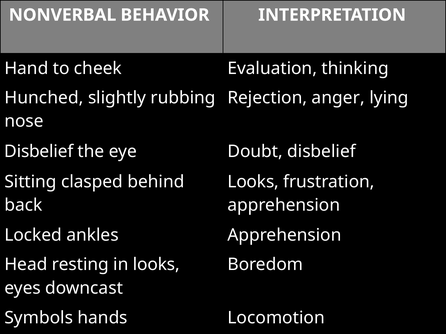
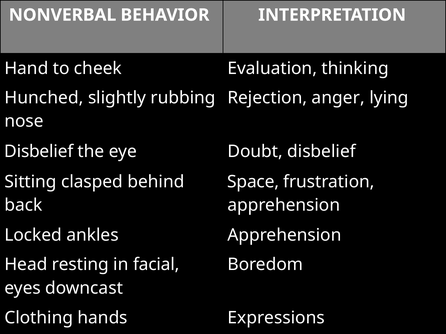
Looks: Looks -> Space (253, 182)
in looks: looks -> facial (156, 265)
Symbols: Symbols -> Clothing (39, 318)
Locomotion: Locomotion -> Expressions (276, 318)
